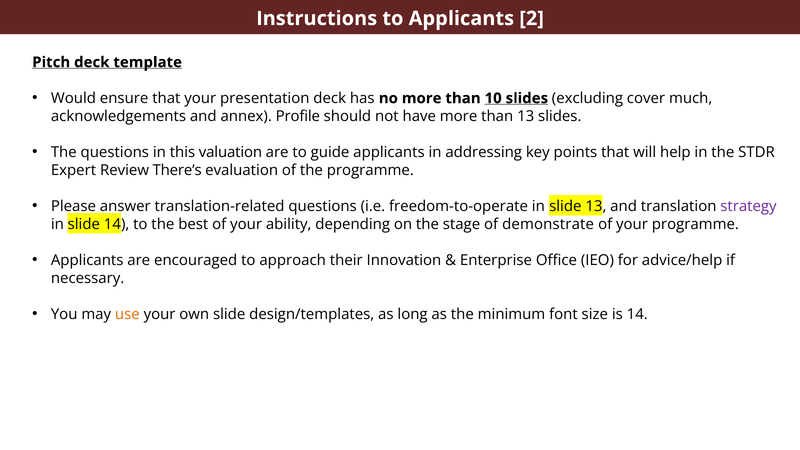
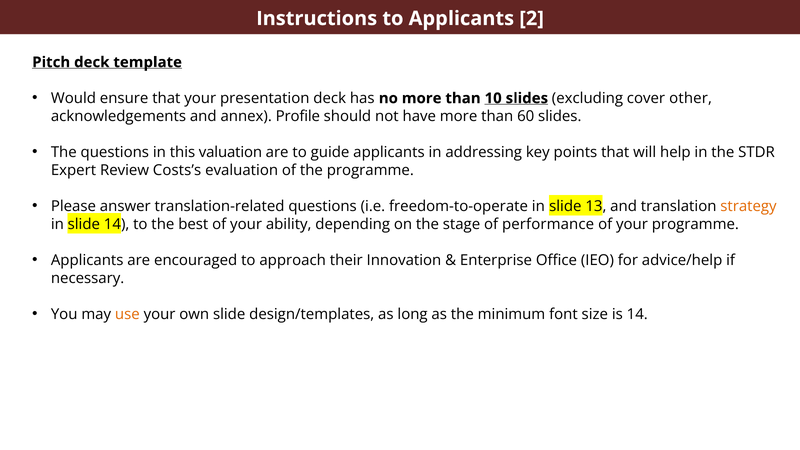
much: much -> other (691, 98)
than 13: 13 -> 60 (526, 116)
There’s: There’s -> Costs’s (177, 170)
strategy colour: purple -> orange (748, 206)
demonstrate: demonstrate -> performance (548, 224)
